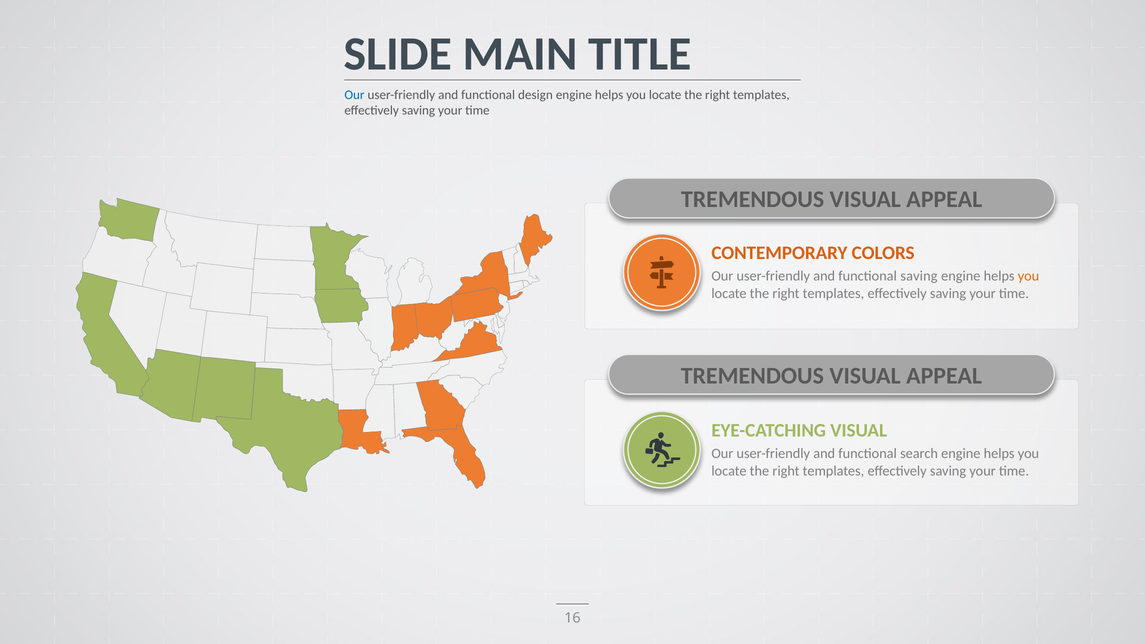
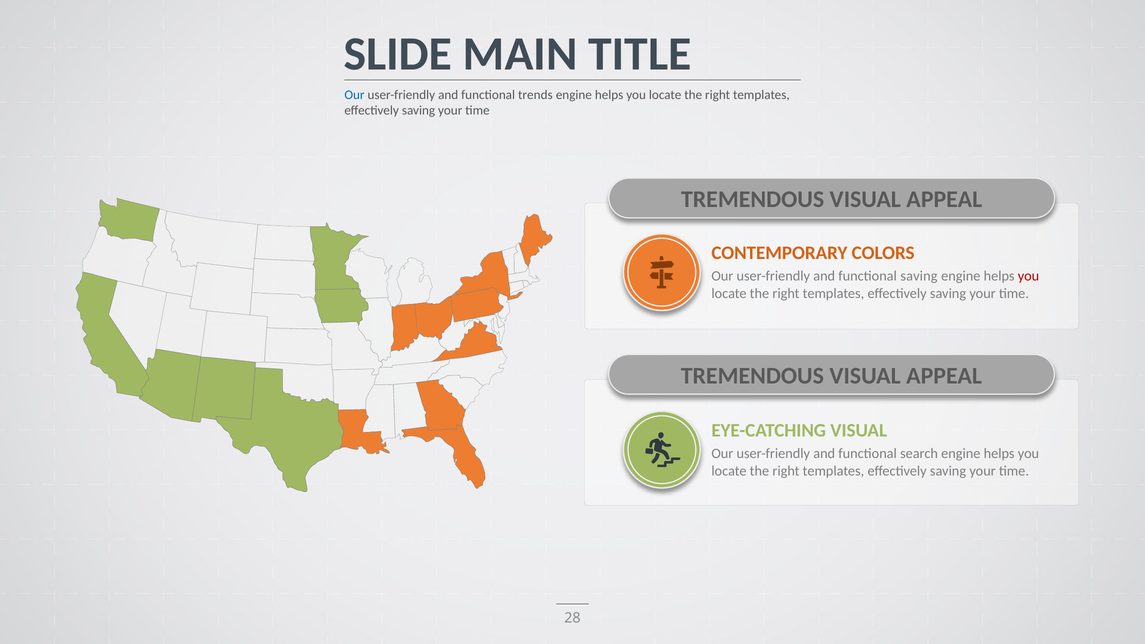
design: design -> trends (535, 95)
you colour: orange -> red (1029, 276)
16: 16 -> 28 (572, 618)
